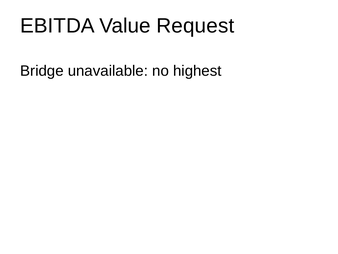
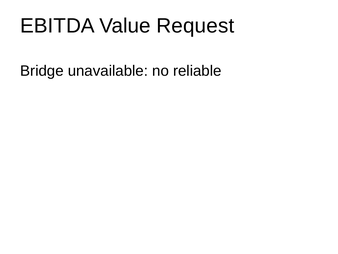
highest: highest -> reliable (197, 71)
